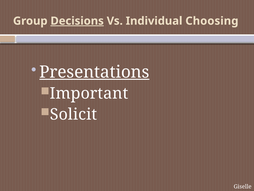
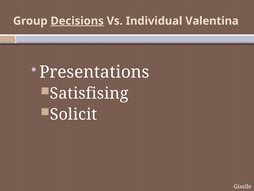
Choosing: Choosing -> Valentina (212, 21)
Presentations underline: present -> none (94, 72)
Important: Important -> Satisfising (89, 93)
